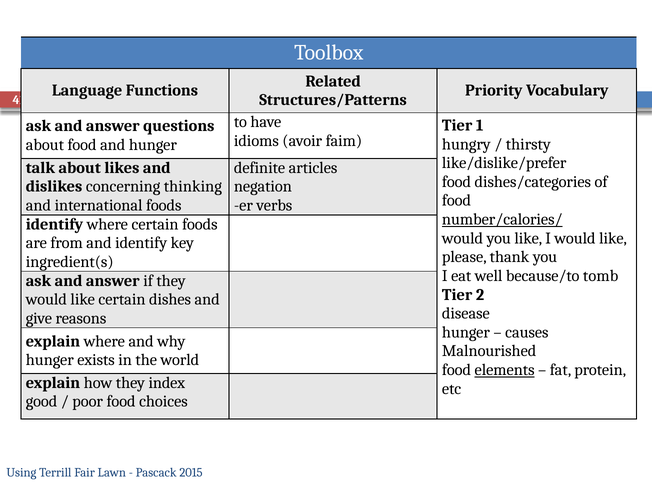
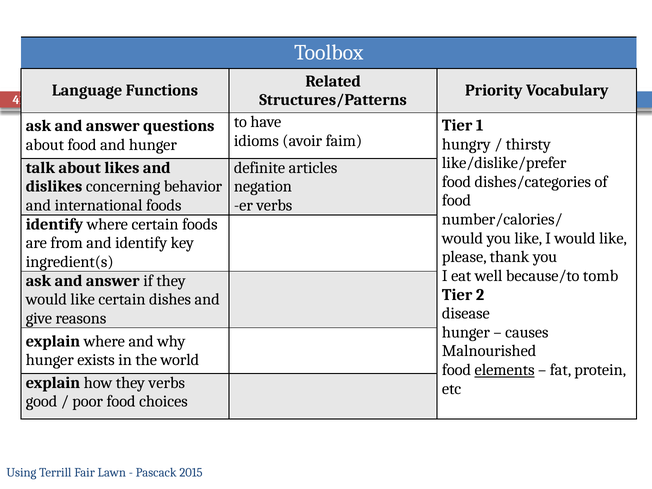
thinking: thinking -> behavior (193, 187)
number/calories/ underline: present -> none (502, 219)
they index: index -> verbs (167, 383)
